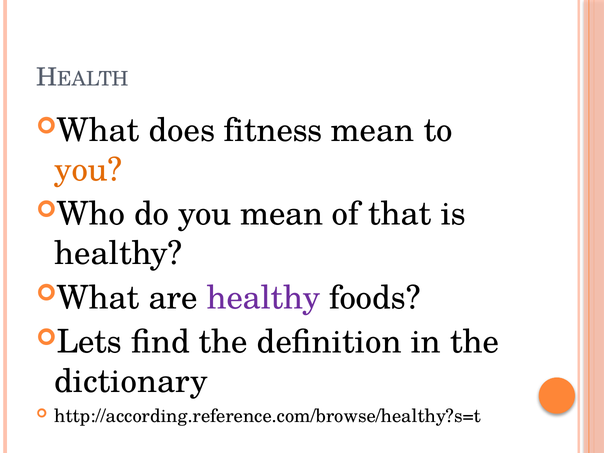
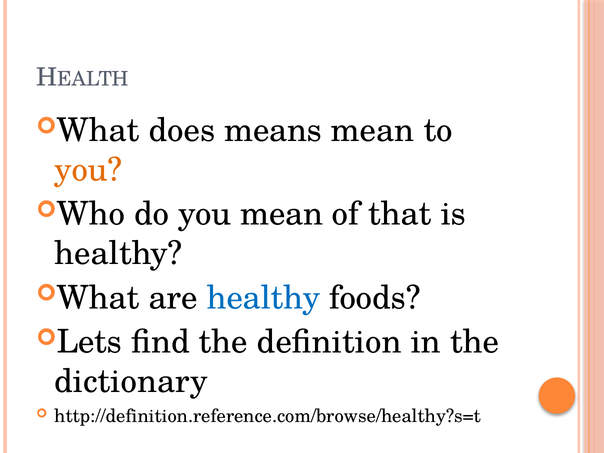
fitness: fitness -> means (273, 131)
healthy colour: purple -> blue (264, 298)
http://according.reference.com/browse/healthy?s=t: http://according.reference.com/browse/healthy?s=t -> http://definition.reference.com/browse/healthy?s=t (268, 416)
